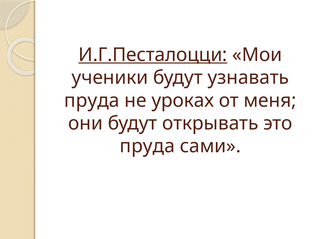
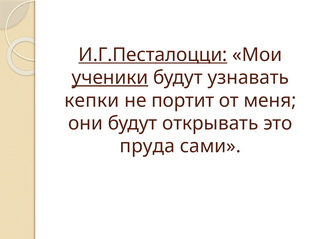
ученики underline: none -> present (110, 78)
пруда: пруда -> кепки (92, 100)
уроках: уроках -> портит (183, 100)
